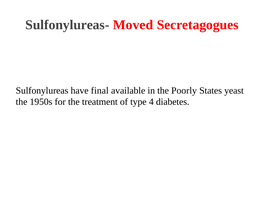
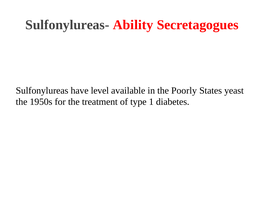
Moved: Moved -> Ability (133, 25)
final: final -> level (100, 90)
4: 4 -> 1 (151, 102)
